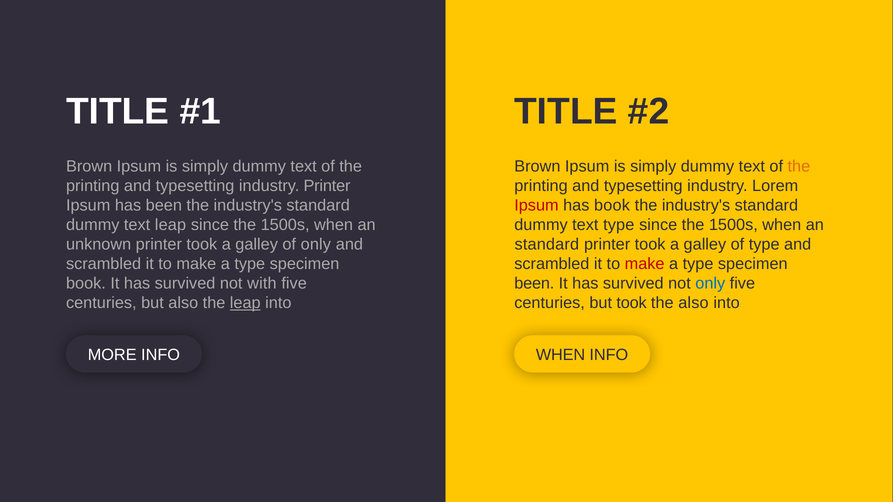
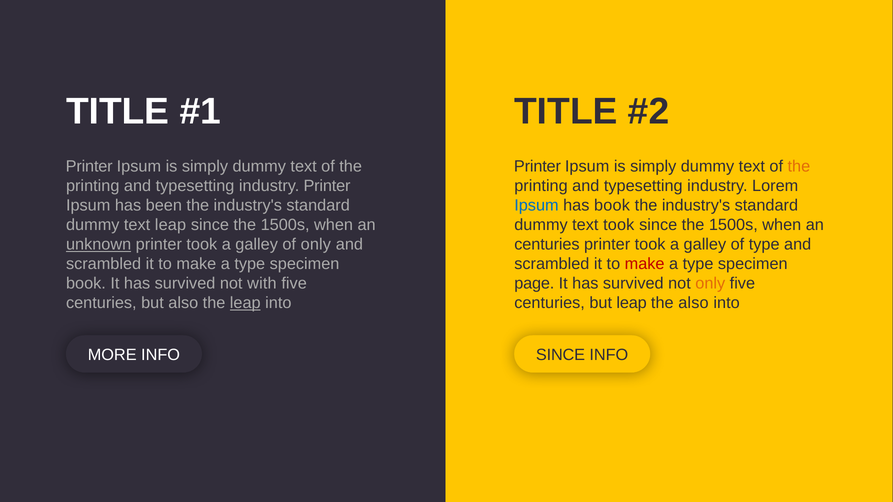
Brown: Brown -> Printer (89, 166)
Brown: Brown -> Printer (537, 166)
Ipsum colour: red -> blue (536, 205)
text type: type -> took (619, 225)
unknown underline: none -> present (99, 244)
standard: standard -> centuries (547, 245)
been: been -> page (534, 284)
only colour: blue -> orange (710, 284)
but took: took -> leap (632, 303)
INFO WHEN: WHEN -> SINCE (561, 355)
